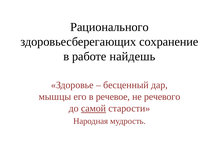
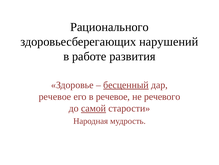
сохранение: сохранение -> нарушений (169, 42)
найдешь: найдешь -> развития (132, 56)
бесценный underline: none -> present (126, 85)
мышцы: мышцы -> речевое (55, 96)
